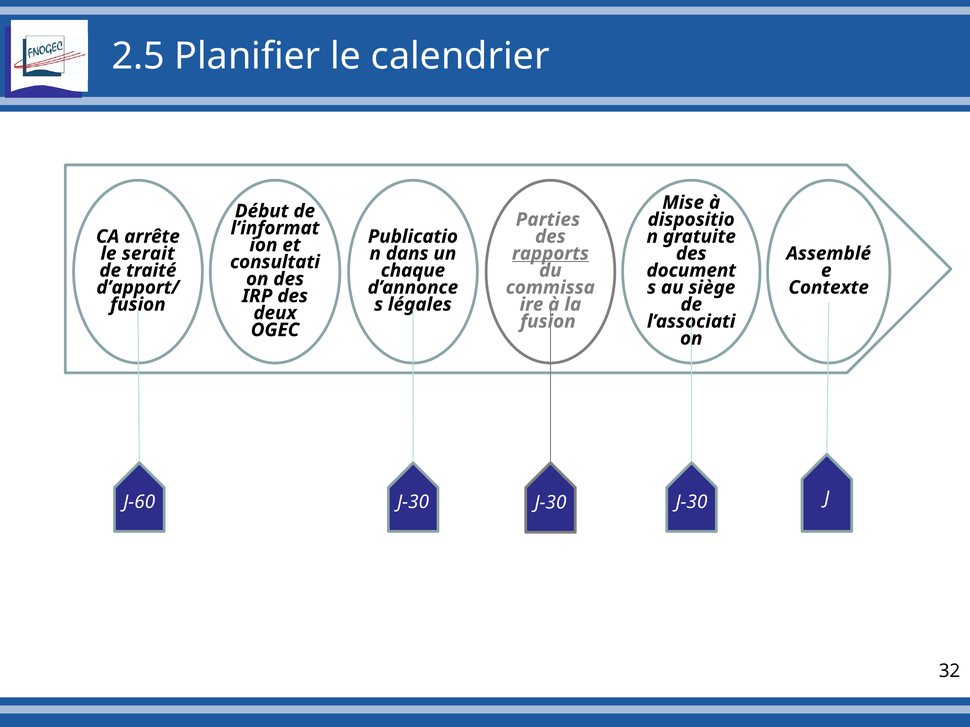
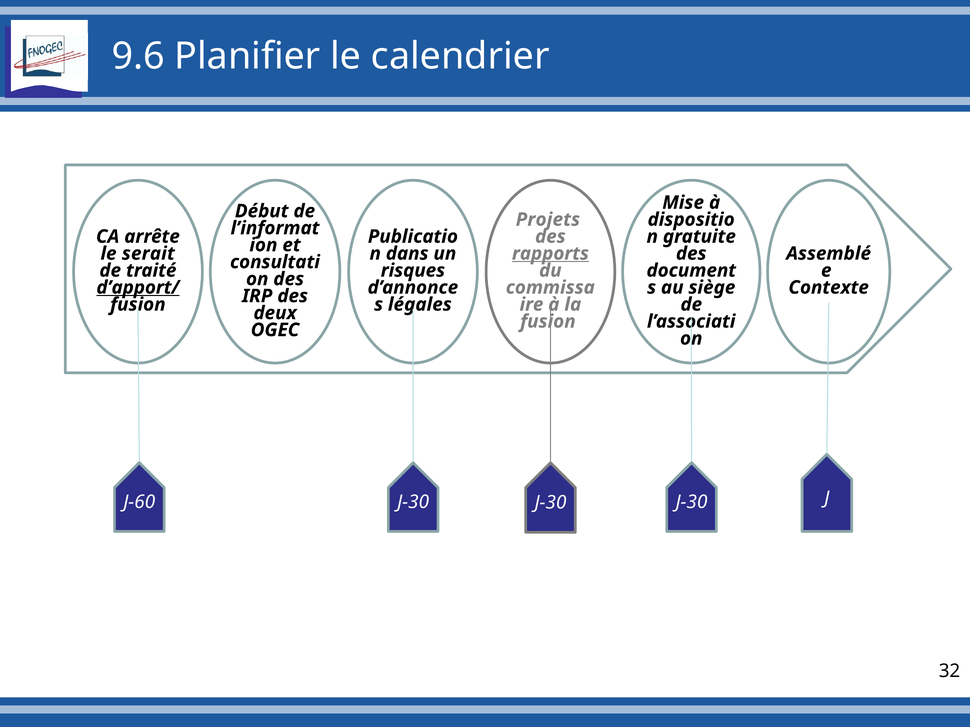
2.5: 2.5 -> 9.6 (138, 56)
Parties: Parties -> Projets (548, 220)
chaque: chaque -> risques (413, 271)
d’apport/ underline: none -> present (138, 288)
